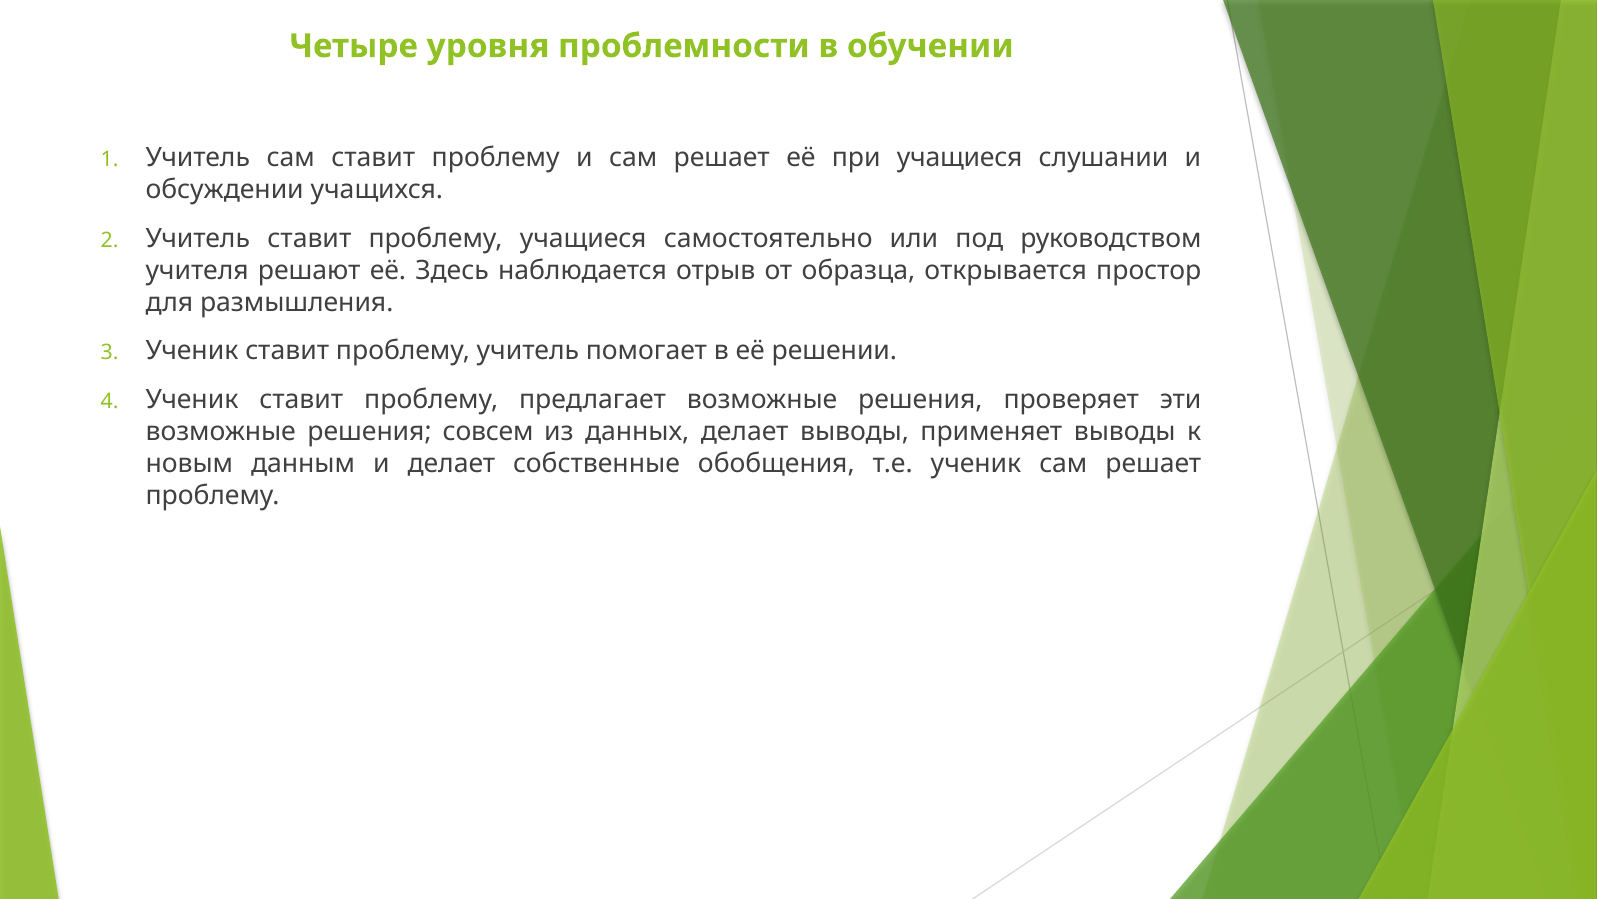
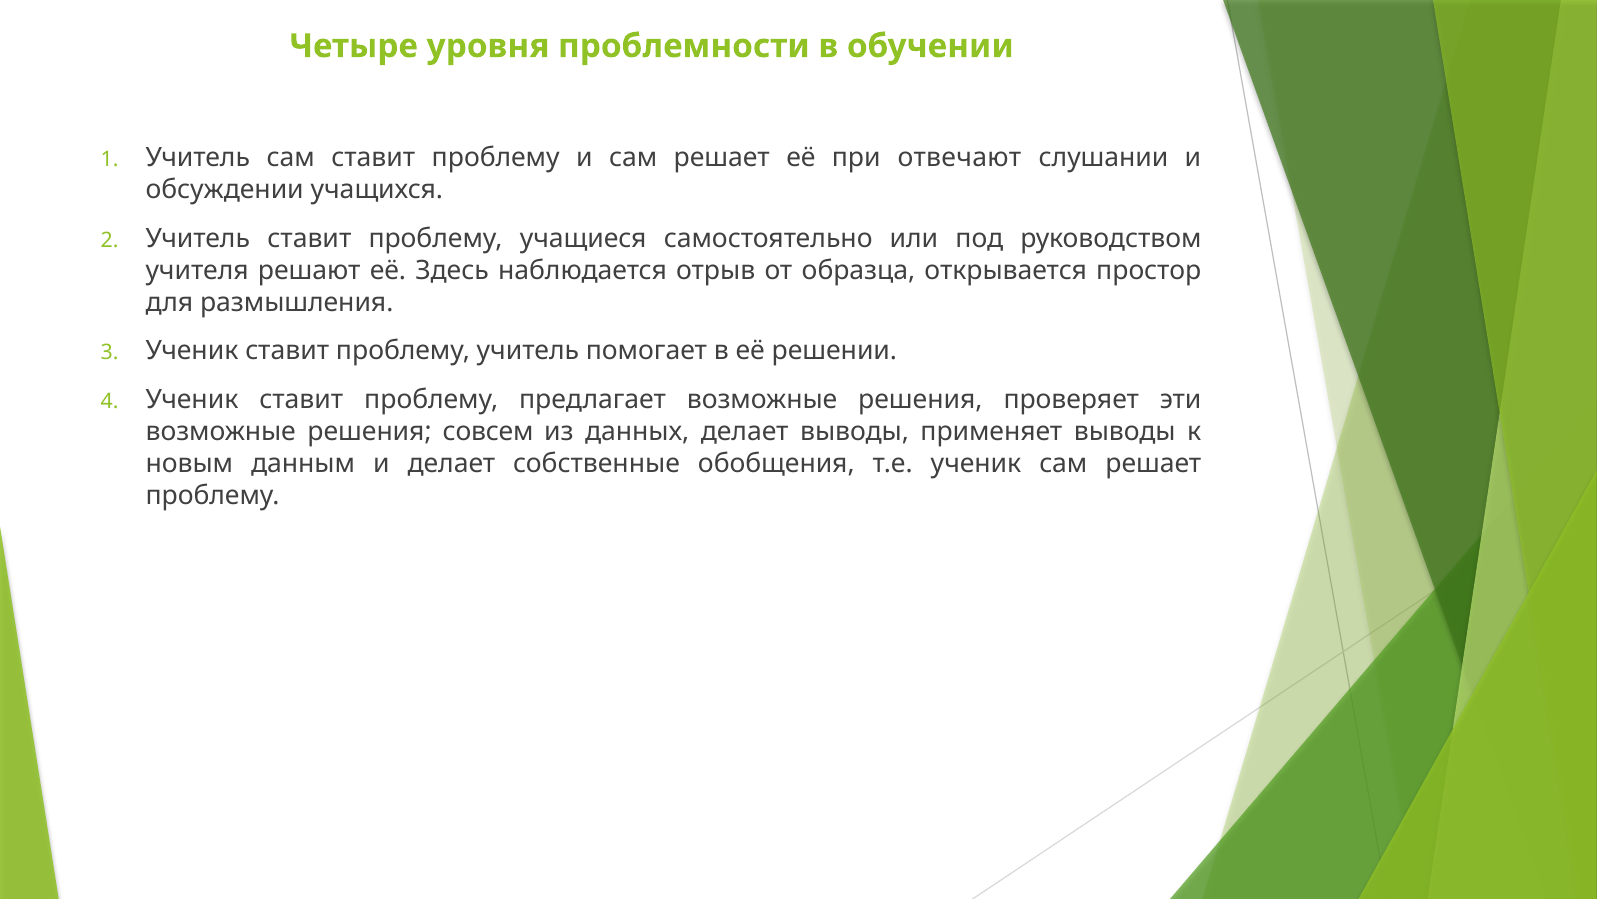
при учащиеся: учащиеся -> отвечают (959, 158)
